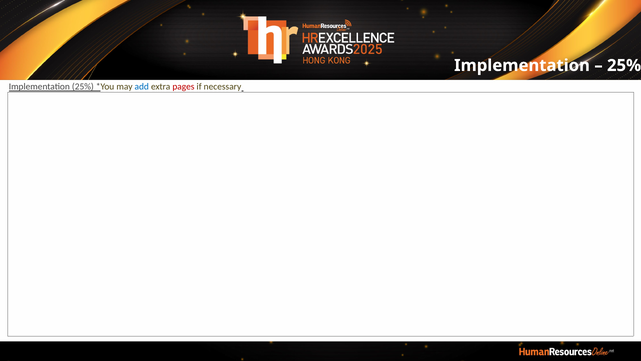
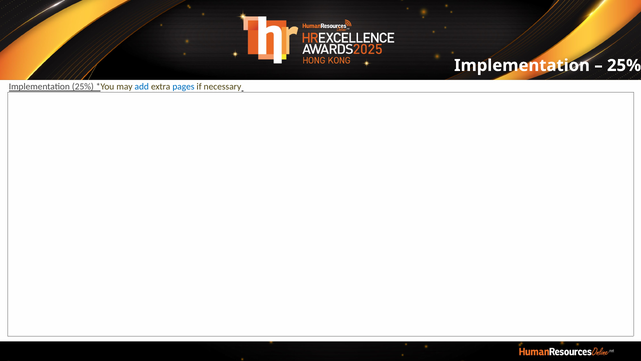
pages colour: red -> blue (183, 87)
